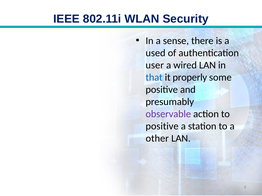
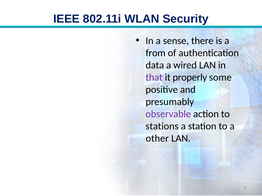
used: used -> from (156, 53)
user: user -> data (155, 65)
that colour: blue -> purple (154, 78)
positive: positive -> stations (162, 127)
